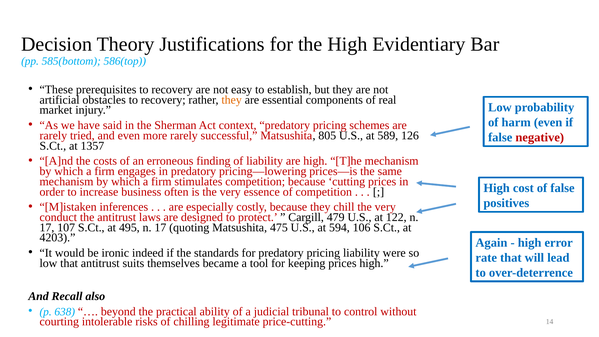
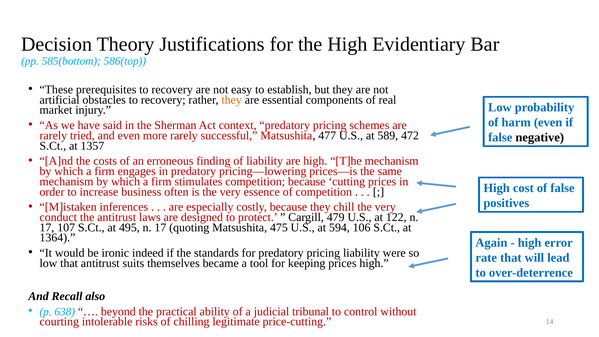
805: 805 -> 477 (327, 136)
126: 126 -> 472 (410, 136)
negative colour: red -> black (540, 137)
4203: 4203 -> 1364 (57, 238)
